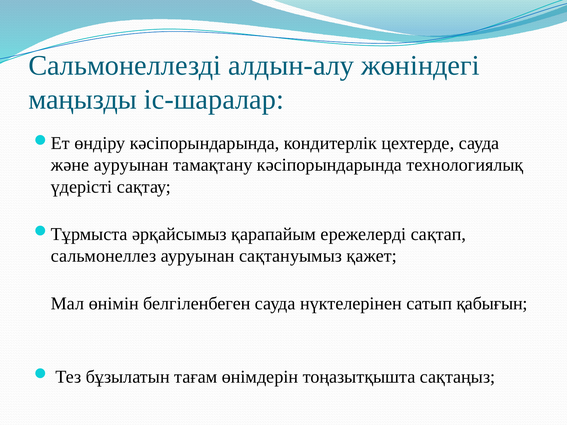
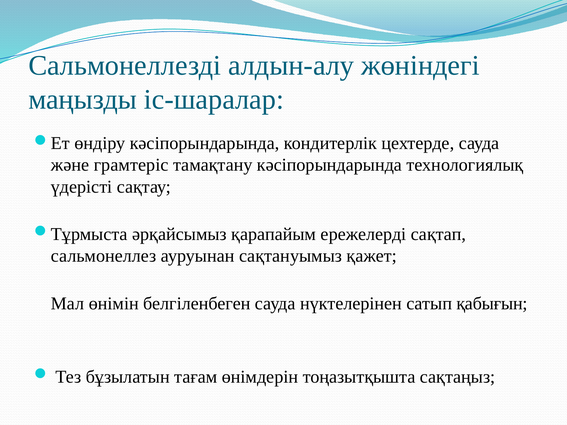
және ауруынан: ауруынан -> грамтеріс (131, 165)
